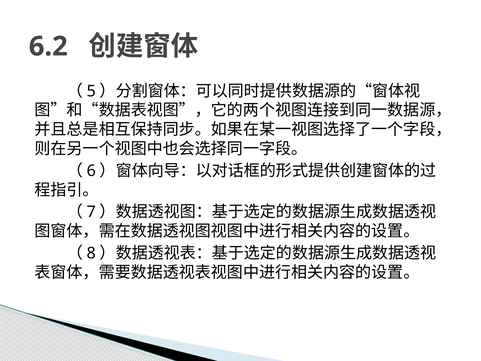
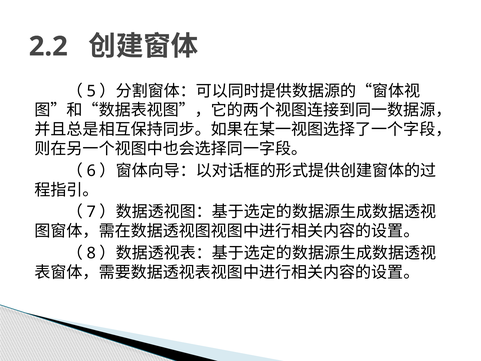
6.2: 6.2 -> 2.2 (48, 46)
